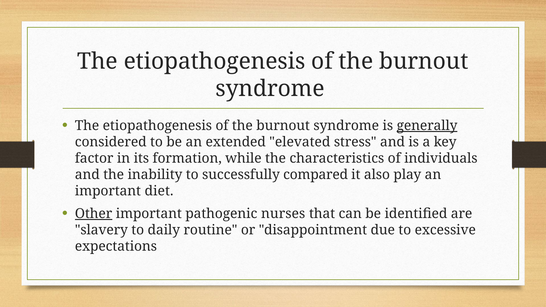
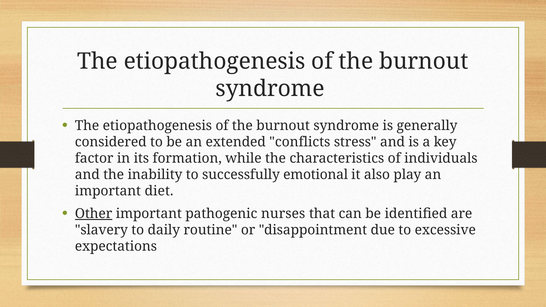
generally underline: present -> none (427, 126)
elevated: elevated -> conflicts (300, 142)
compared: compared -> emotional (316, 175)
